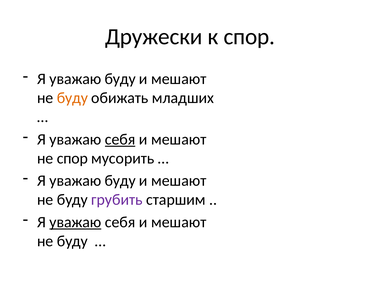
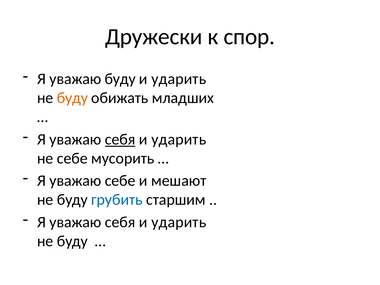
мешают: мешают -> ударить (179, 79)
мешают: мешают -> ударить (179, 139)
не спор: спор -> себе (72, 158)
буду: буду -> себе (120, 181)
грубить colour: purple -> blue (117, 200)
уважаю underline: present -> none (75, 222)
мешают: мешают -> ударить (179, 222)
